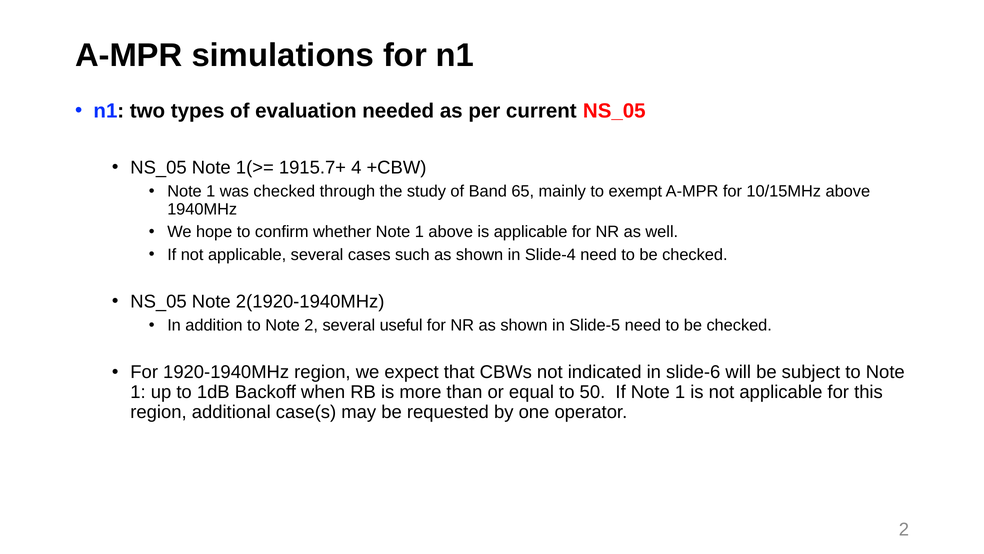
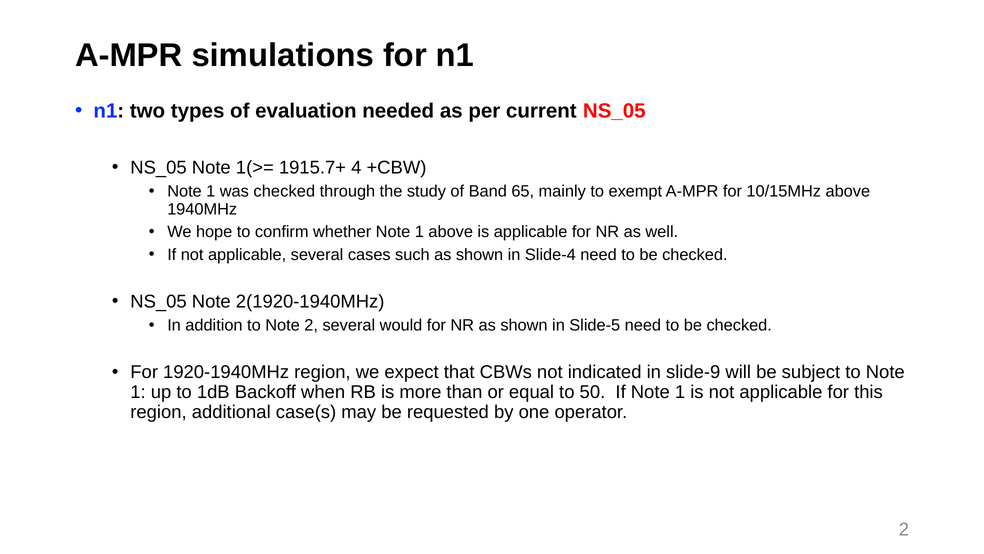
useful: useful -> would (401, 325)
slide-6: slide-6 -> slide-9 (693, 372)
